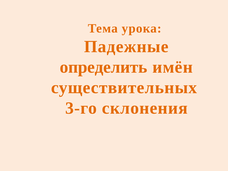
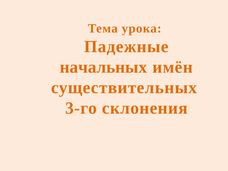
определить: определить -> начальных (103, 67)
